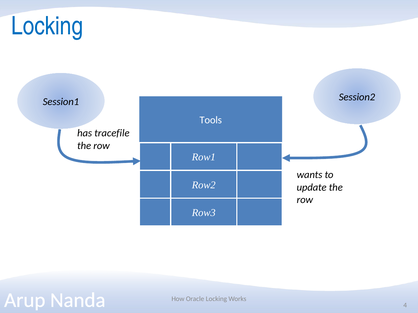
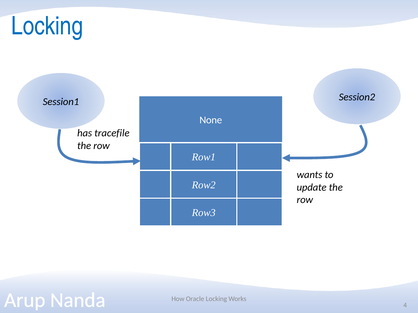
Tools: Tools -> None (211, 120)
